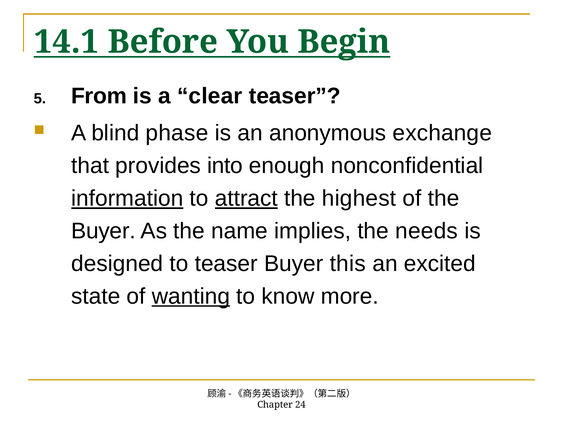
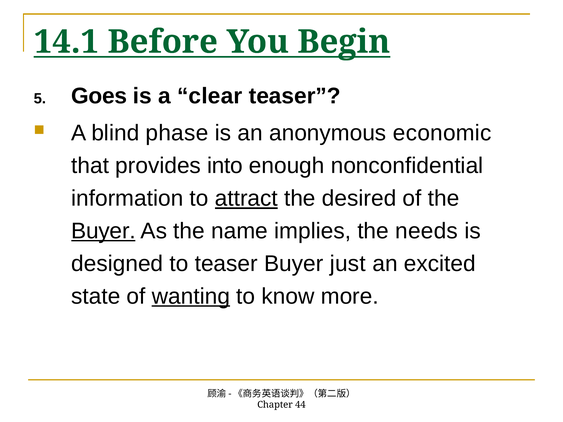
From: From -> Goes (99, 96)
exchange: exchange -> economic (442, 133)
information underline: present -> none (127, 199)
highest: highest -> desired (359, 199)
Buyer underline: none -> present (103, 231)
this: this -> just (348, 264)
24: 24 -> 44 (300, 405)
